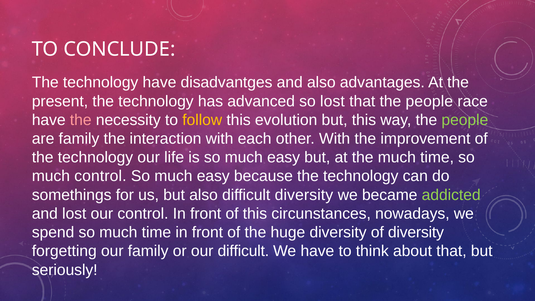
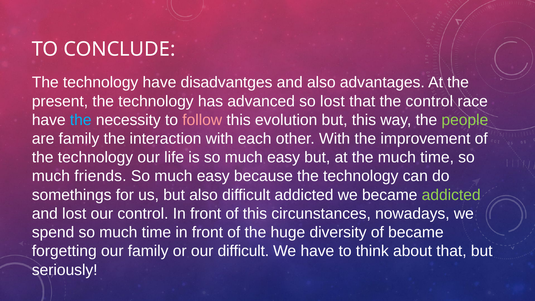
that the people: people -> control (429, 101)
the colour: pink -> light blue (81, 120)
follow colour: yellow -> pink (202, 120)
much control: control -> friends (100, 176)
difficult diversity: diversity -> addicted (304, 195)
of diversity: diversity -> became (416, 232)
